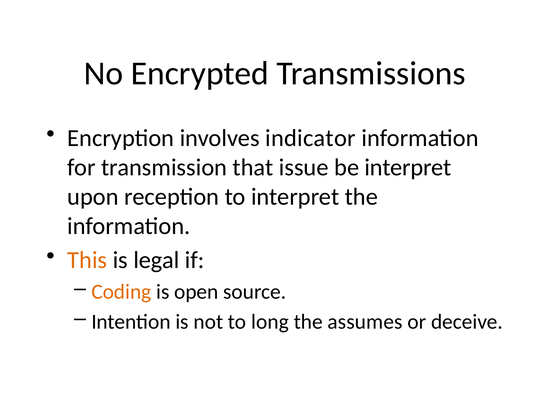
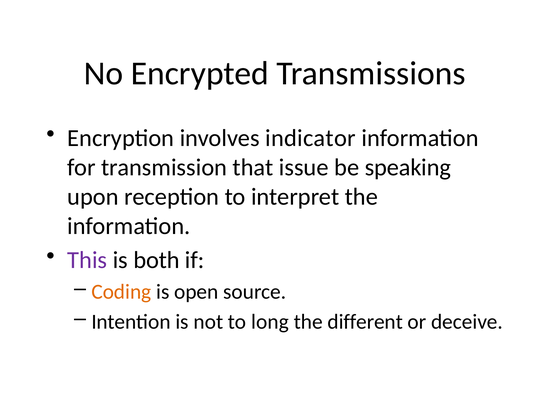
be interpret: interpret -> speaking (408, 168)
This colour: orange -> purple (87, 260)
legal: legal -> both (156, 260)
assumes: assumes -> different (365, 322)
